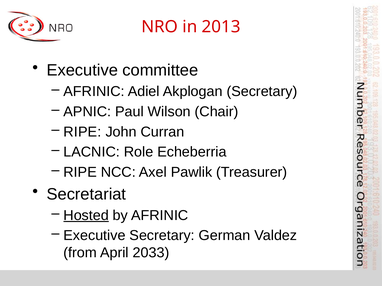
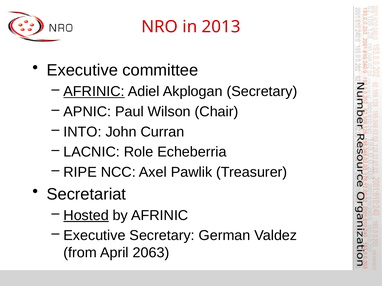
AFRINIC underline: none -> present (94, 92)
RIPE: RIPE -> INTO (82, 132)
2033: 2033 -> 2063 (151, 253)
